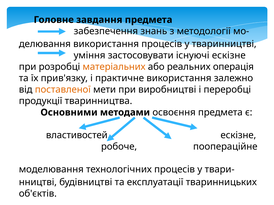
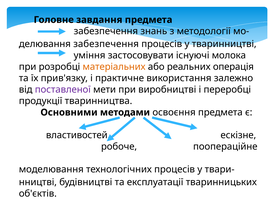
використання: використання -> забезпечення (106, 44)
існуючі ескізне: ескізне -> молока (229, 56)
поставленої colour: orange -> purple (63, 90)
